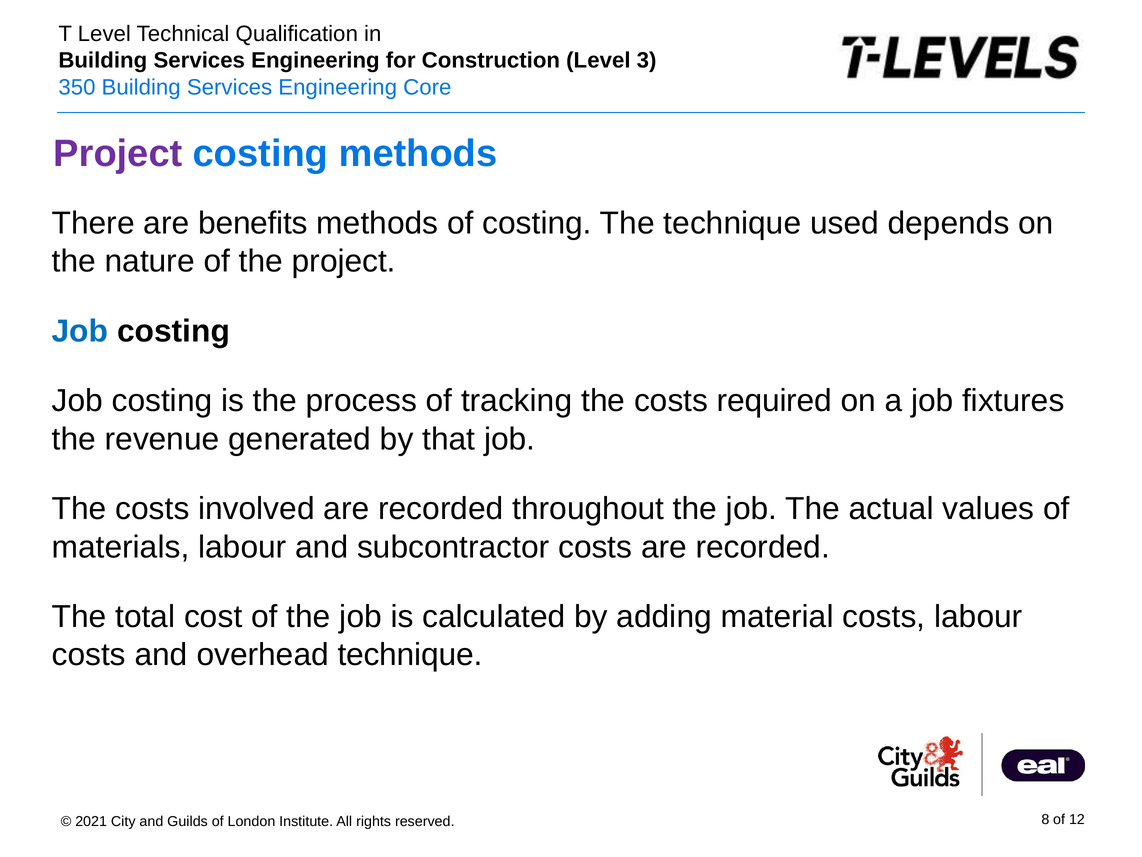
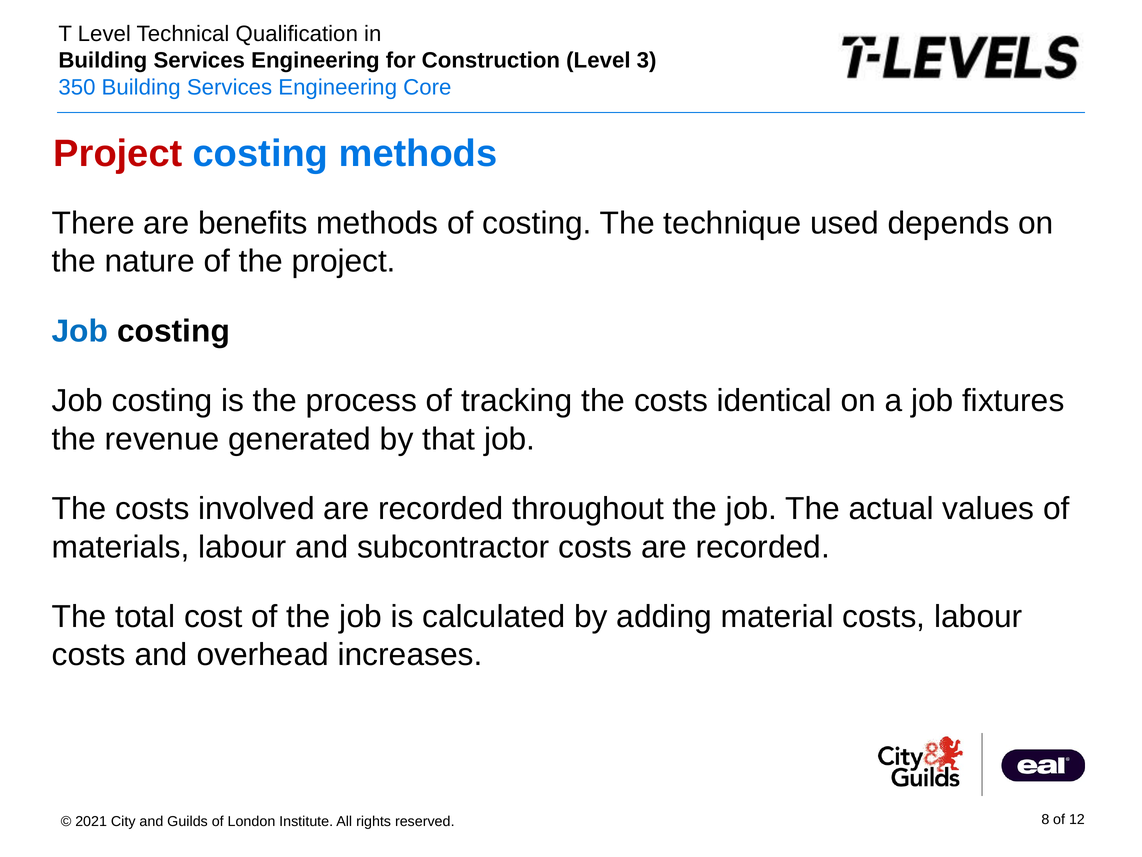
Project colour: purple -> red (118, 154)
required: required -> identical (774, 401)
overhead technique: technique -> increases (410, 655)
